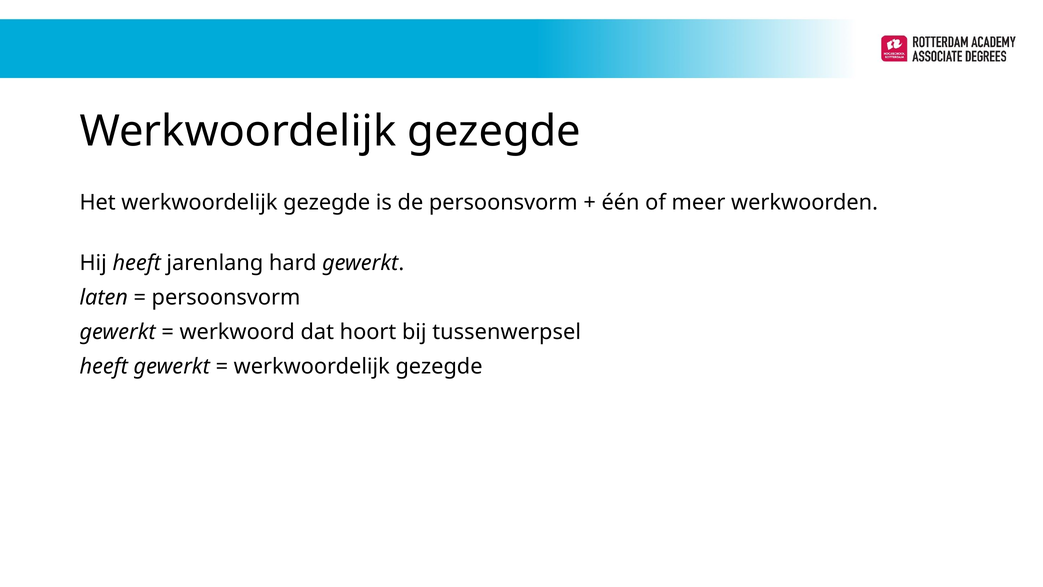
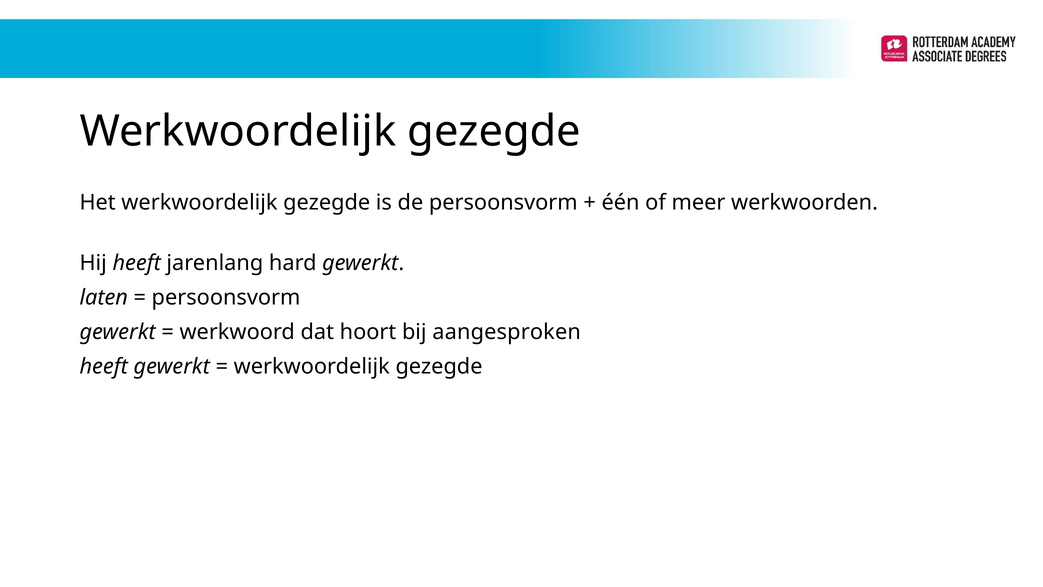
tussenwerpsel: tussenwerpsel -> aangesproken (507, 332)
